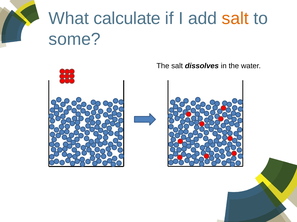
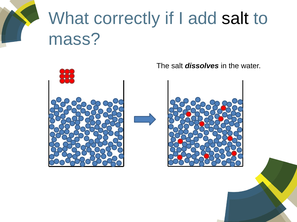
calculate: calculate -> correctly (127, 18)
salt colour: orange -> black (235, 18)
some: some -> mass (74, 39)
